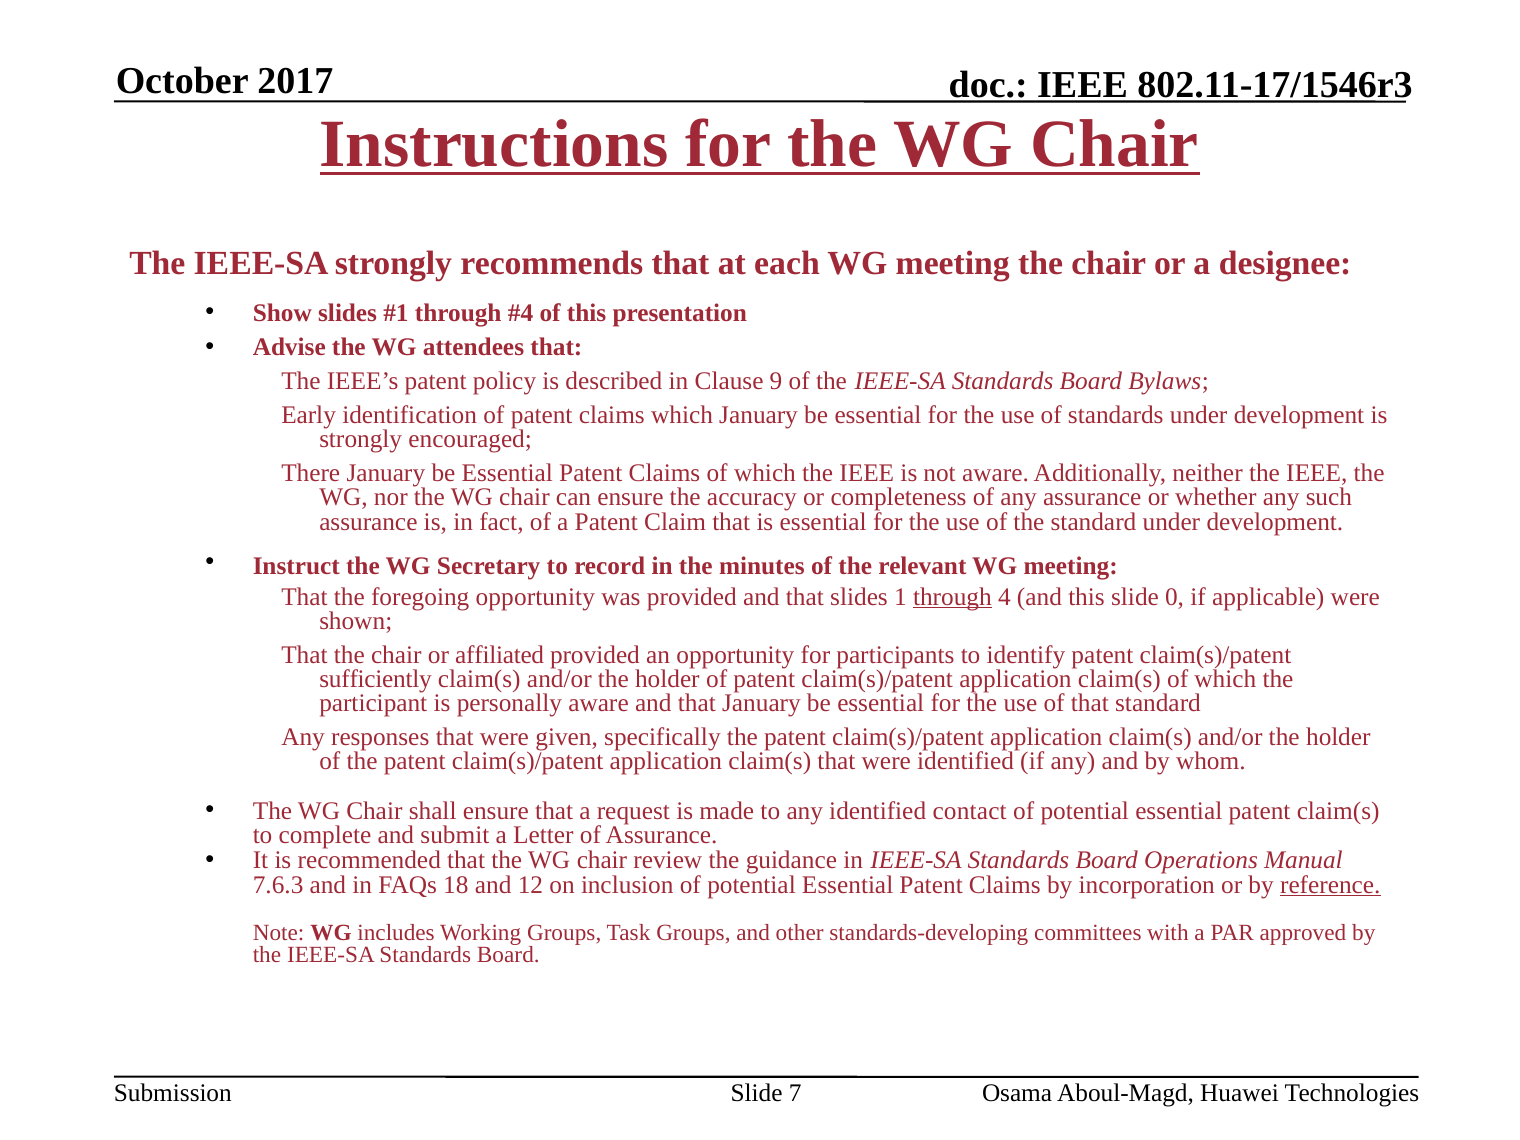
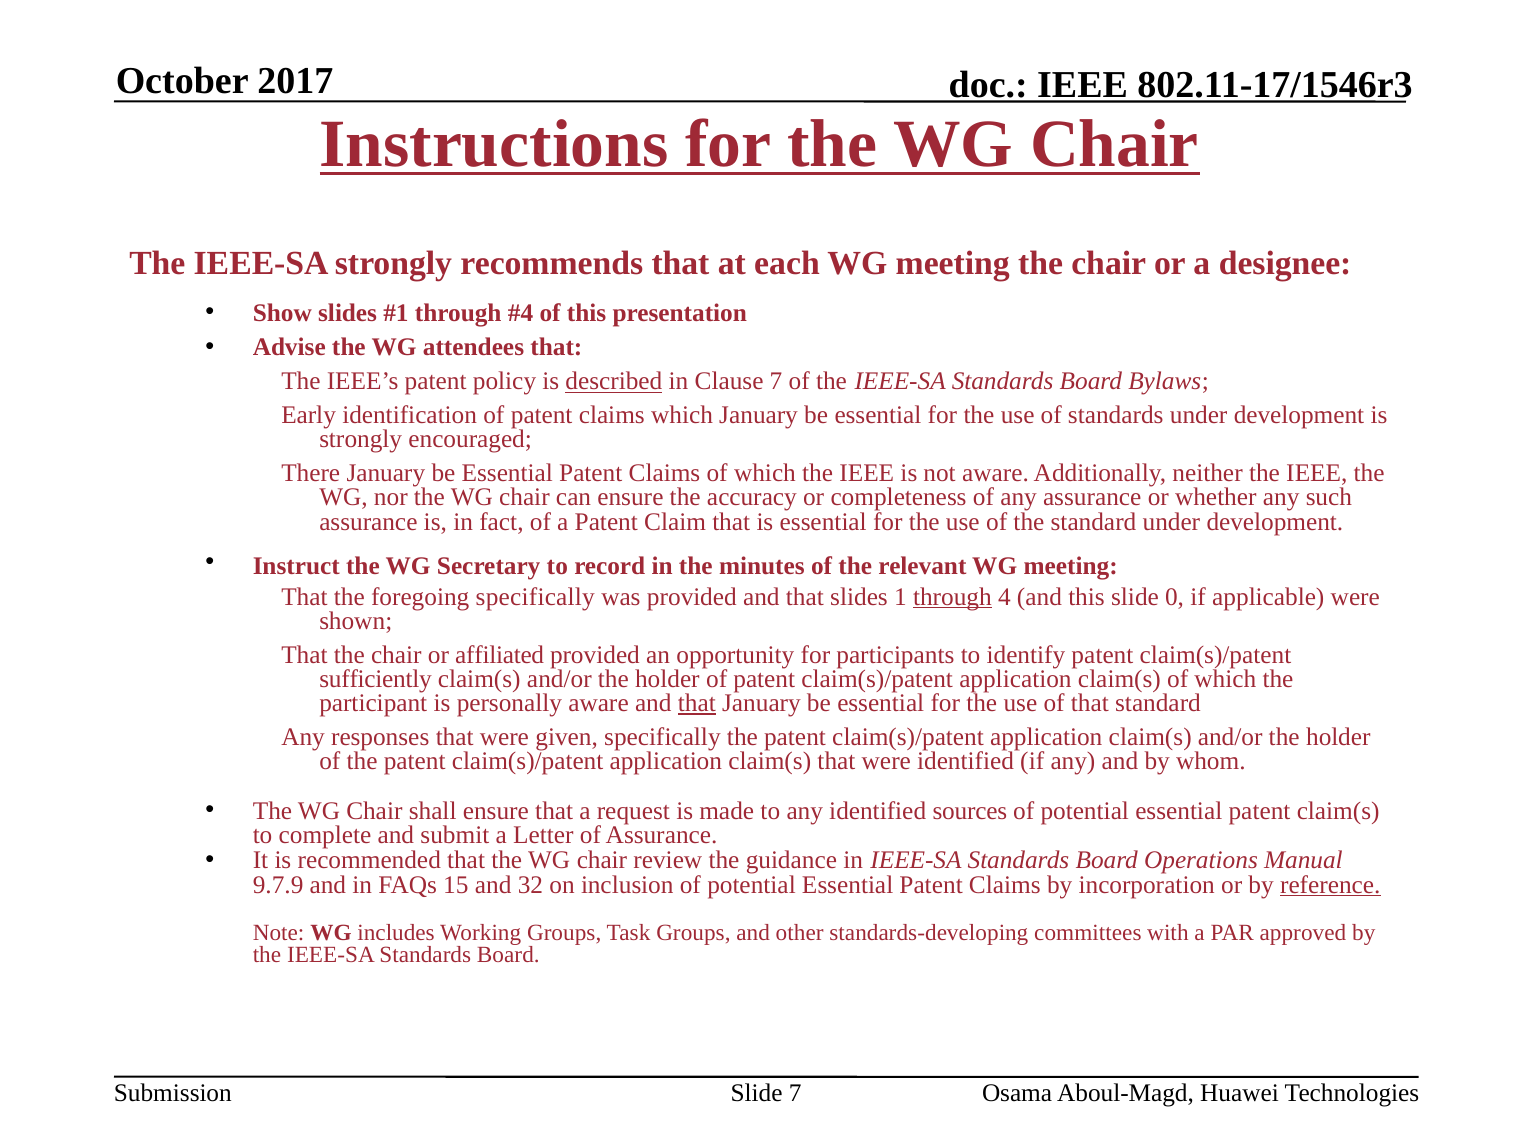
described underline: none -> present (614, 381)
Clause 9: 9 -> 7 (776, 381)
foregoing opportunity: opportunity -> specifically (535, 597)
that underline: none -> present (697, 703)
contact: contact -> sources (970, 811)
7.6.3: 7.6.3 -> 9.7.9 (278, 885)
18: 18 -> 15 (456, 885)
12: 12 -> 32 (530, 885)
